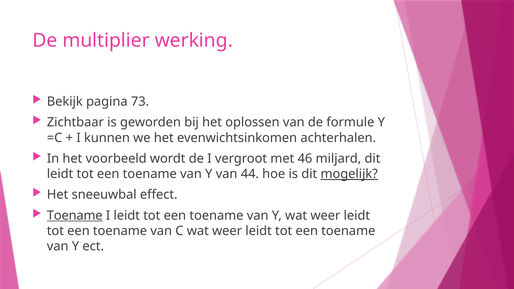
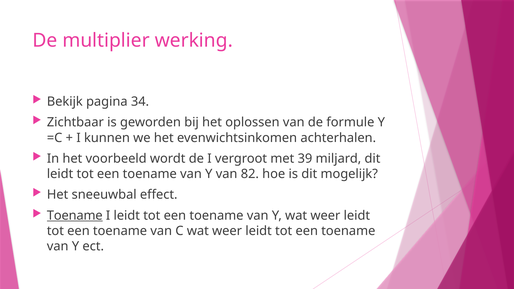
73: 73 -> 34 (140, 102)
46: 46 -> 39 (305, 159)
44: 44 -> 82 (250, 174)
mogelijk underline: present -> none (349, 174)
